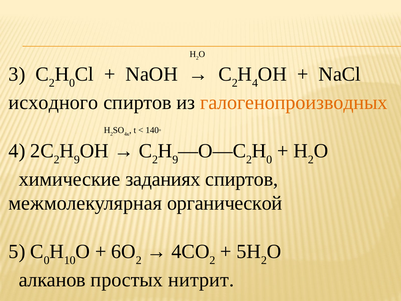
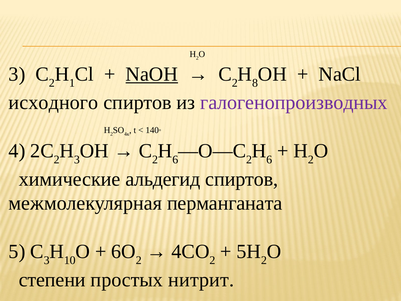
0: 0 -> 1 (72, 83)
NaOH underline: none -> present (152, 74)
4: 4 -> 8 (255, 83)
галогенопроизводных colour: orange -> purple (294, 103)
9: 9 -> 3 (77, 159)
9: 9 -> 6 (175, 159)
0: 0 -> 6 (269, 159)
заданиях: заданиях -> альдегид (163, 179)
органической: органической -> перманганата (225, 203)
0: 0 -> 3 (47, 260)
алканов: алканов -> степени (52, 280)
